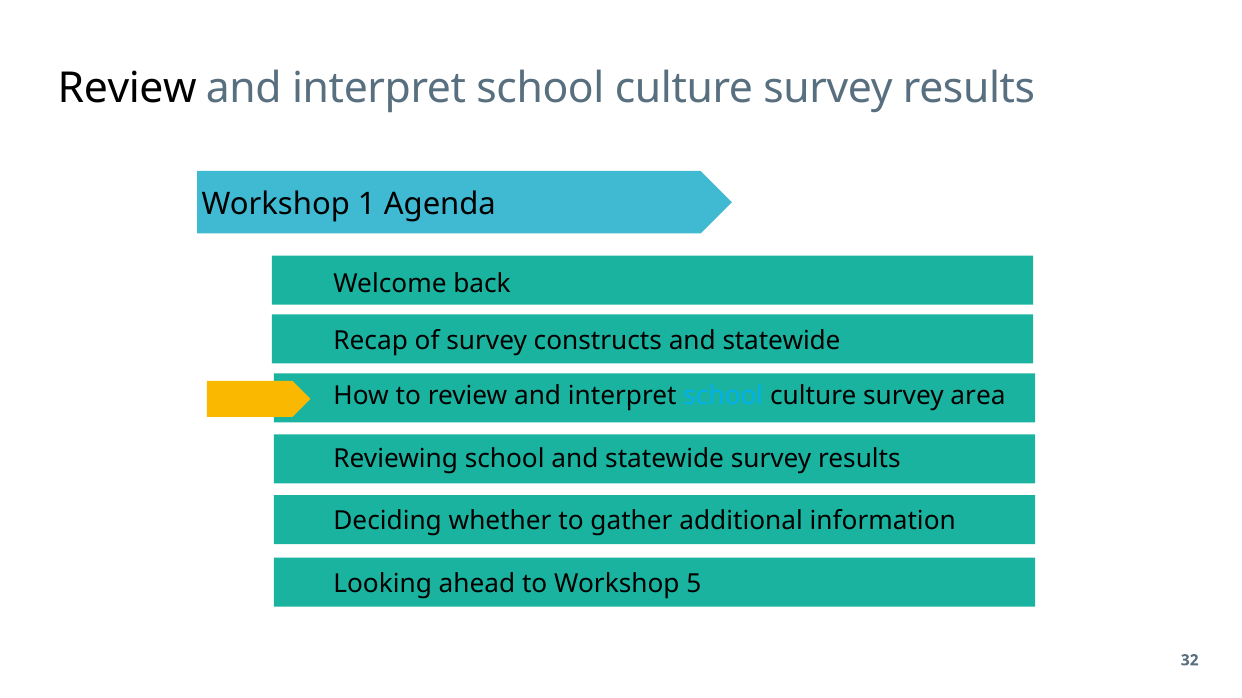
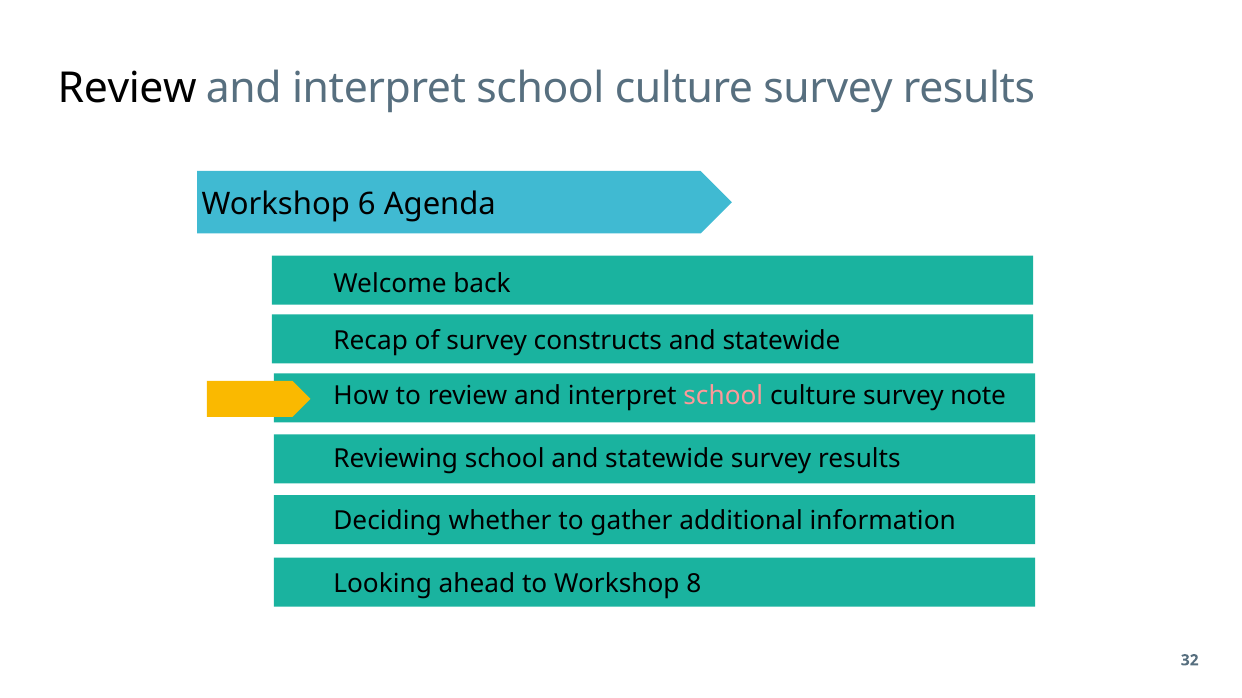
1: 1 -> 6 (367, 205)
school colour: light blue -> pink (723, 396)
area: area -> note (978, 396)
5: 5 -> 8 (694, 584)
